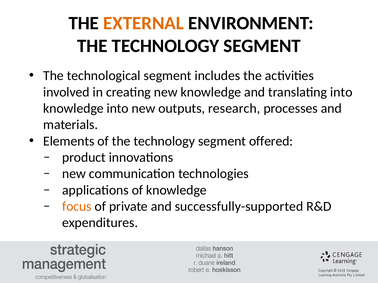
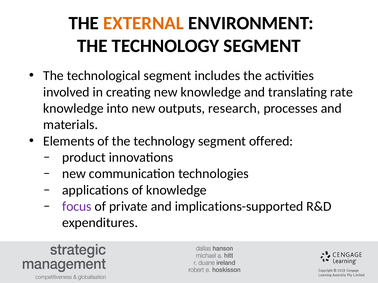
translating into: into -> rate (341, 92)
focus colour: orange -> purple (77, 207)
successfully-supported: successfully-supported -> implications-supported (239, 207)
